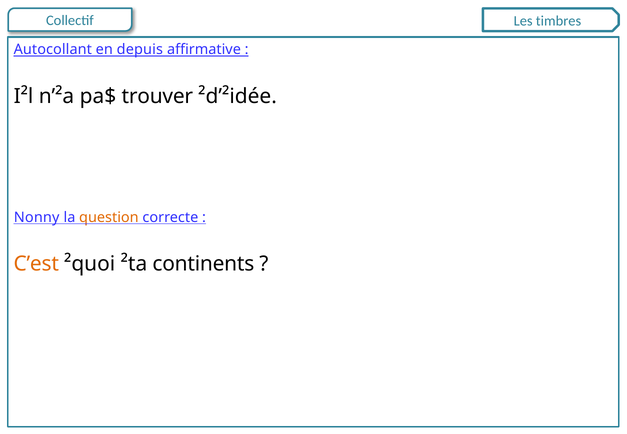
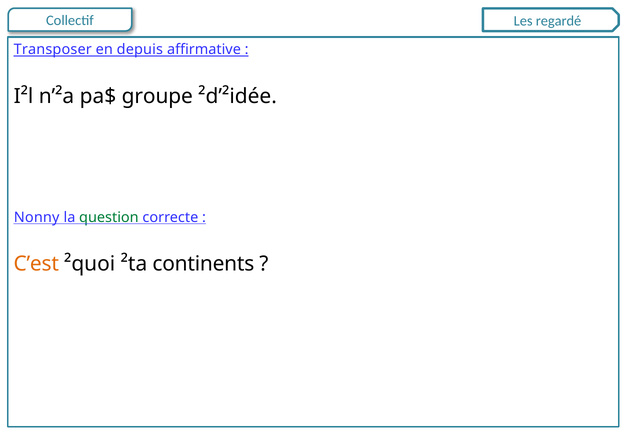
timbres: timbres -> regardé (559, 21)
Autocollant: Autocollant -> Transposer (53, 50)
trouver: trouver -> groupe (157, 96)
question colour: orange -> green (109, 217)
